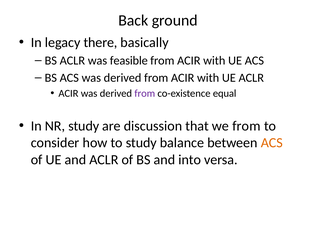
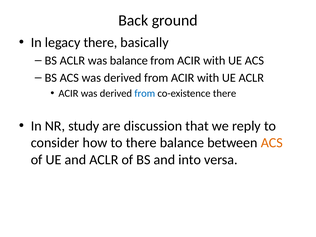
was feasible: feasible -> balance (129, 61)
from colour: purple -> blue (145, 93)
co-existence equal: equal -> there (225, 93)
we from: from -> reply (246, 126)
to study: study -> there (141, 143)
